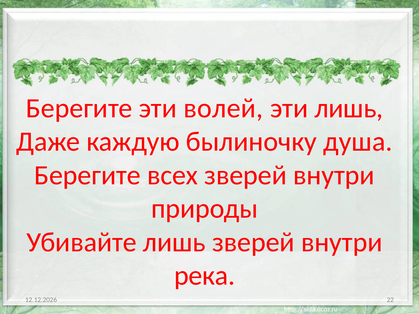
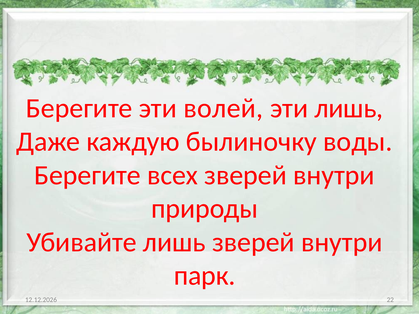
душа: душа -> воды (358, 142)
река: река -> парк (205, 276)
